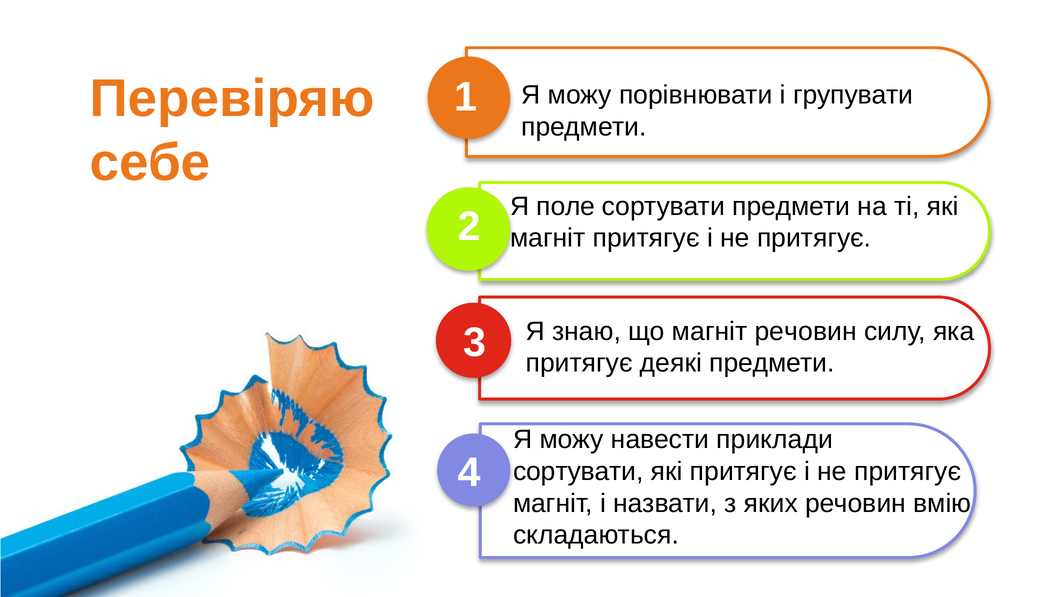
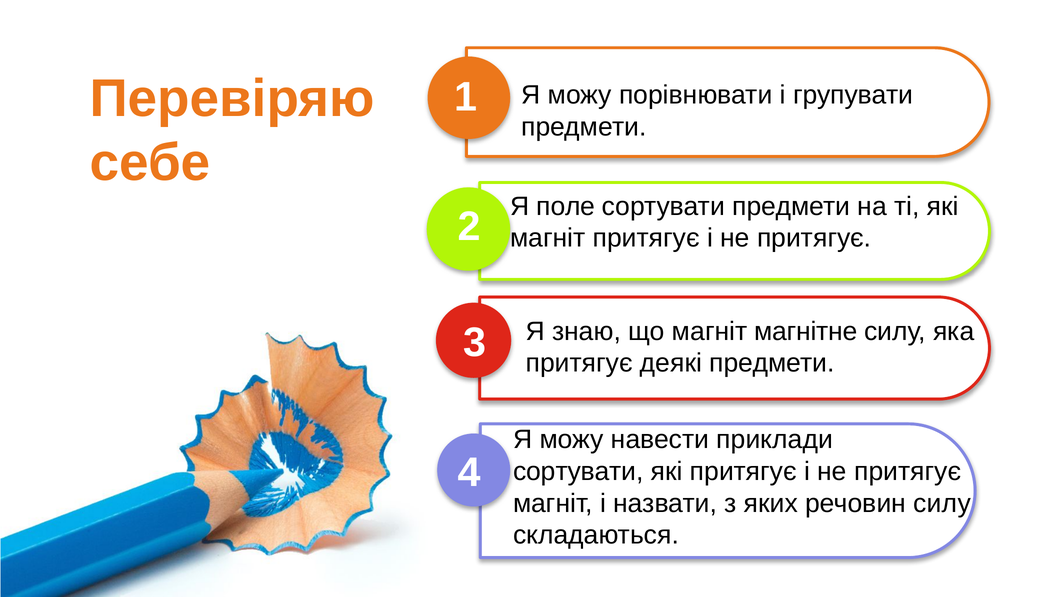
магніт речовин: речовин -> магнітне (806, 332)
речовин вмію: вмію -> силу (942, 504)
